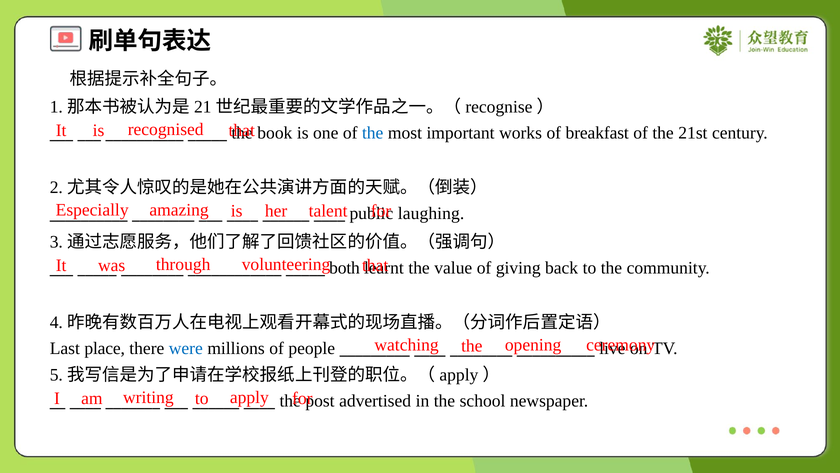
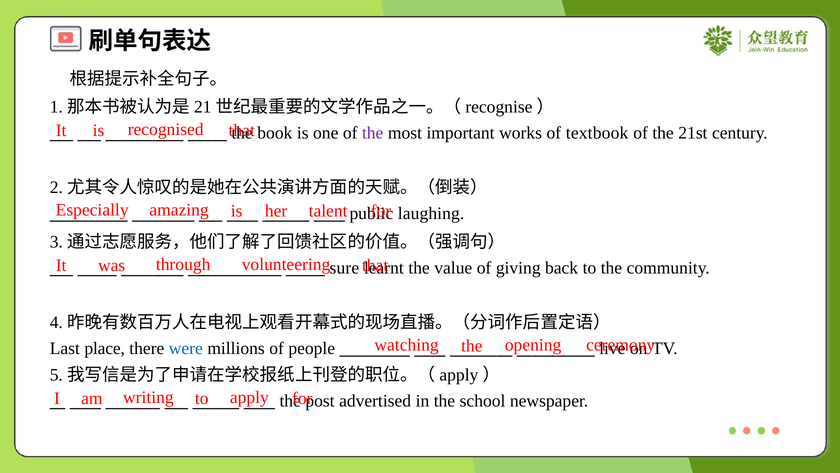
the colour: blue -> purple (373, 133)
breakfast: breakfast -> textbook (597, 133)
both: both -> sure (344, 268)
